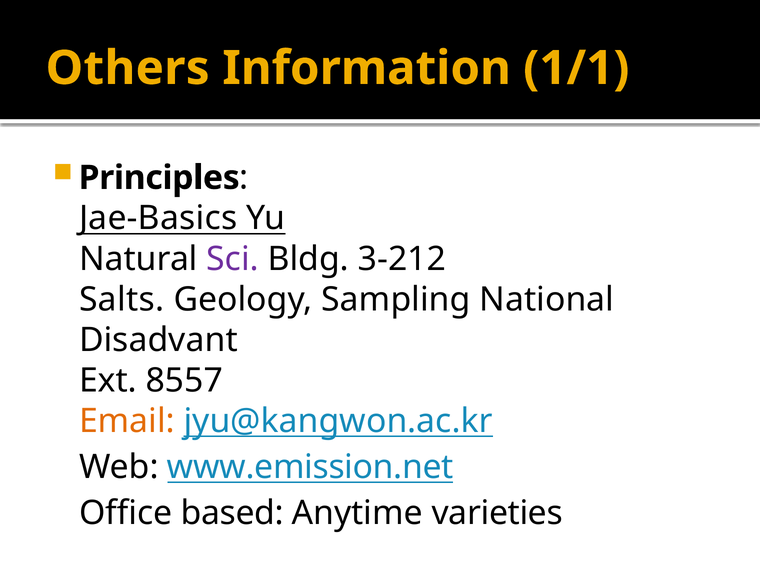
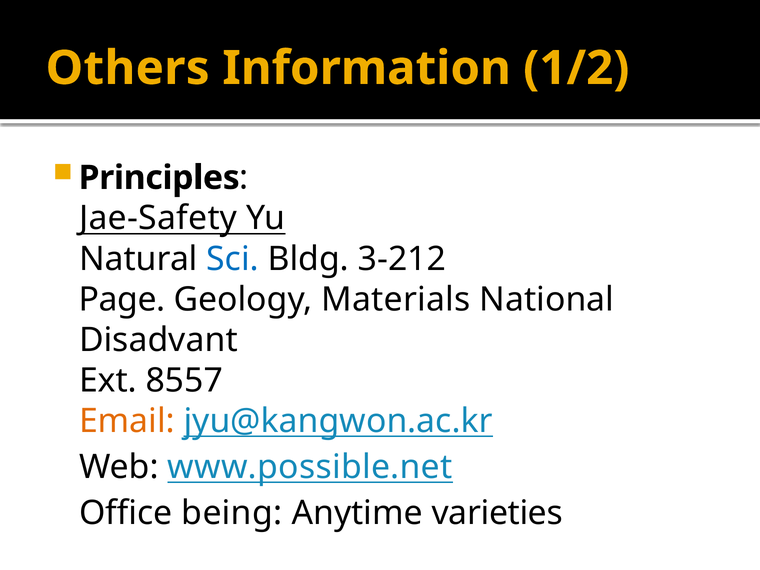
1/1: 1/1 -> 1/2 (576, 68)
Jae-Basics: Jae-Basics -> Jae-Safety (158, 218)
Sci colour: purple -> blue (233, 259)
Salts: Salts -> Page (122, 299)
Sampling: Sampling -> Materials (396, 299)
www.emission.net: www.emission.net -> www.possible.net (310, 467)
based: based -> being (232, 513)
